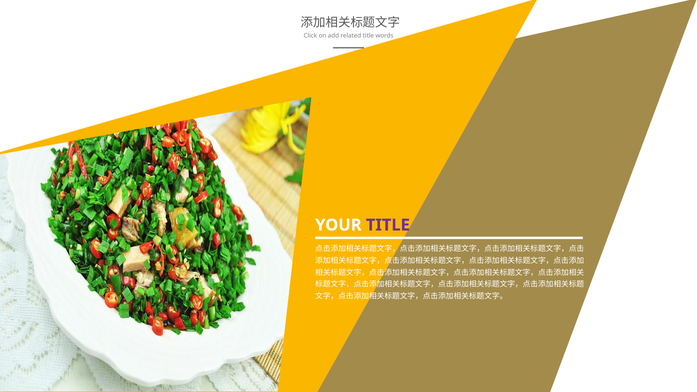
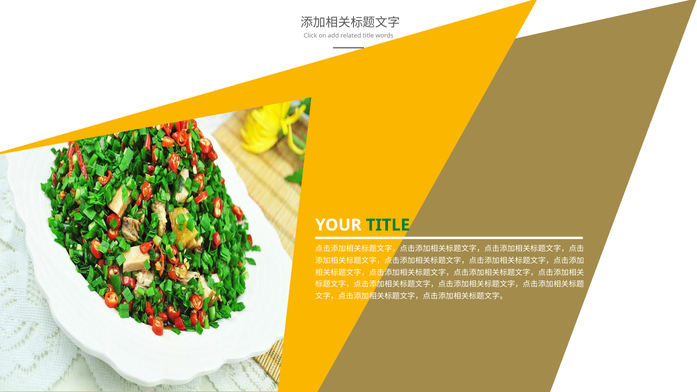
TITLE colour: purple -> green (388, 225)
